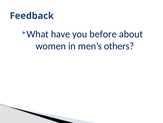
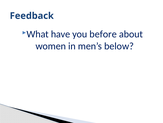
others: others -> below (119, 46)
